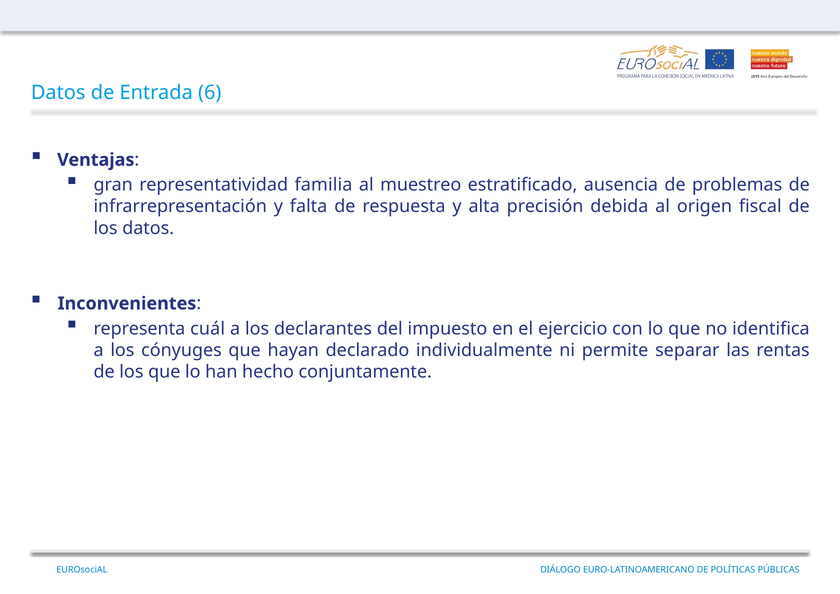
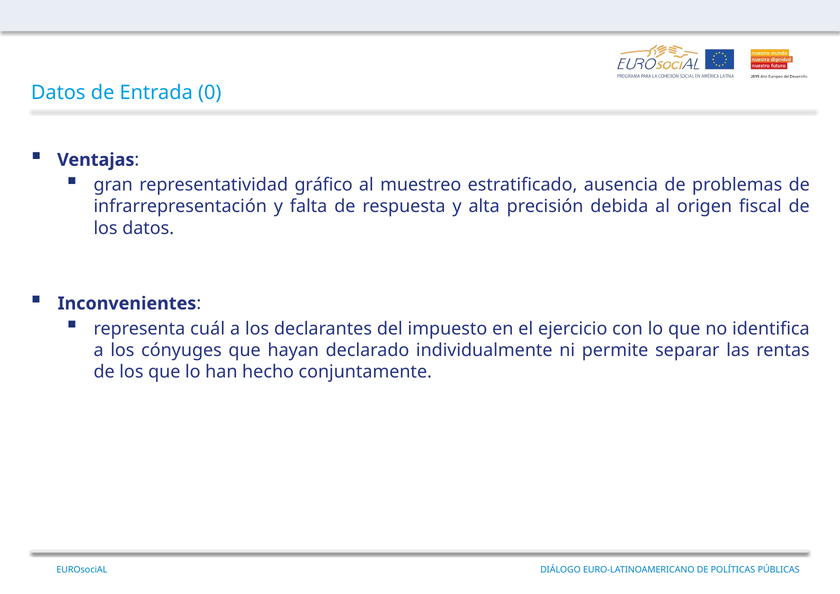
6: 6 -> 0 (210, 93)
familia: familia -> gráfico (324, 185)
